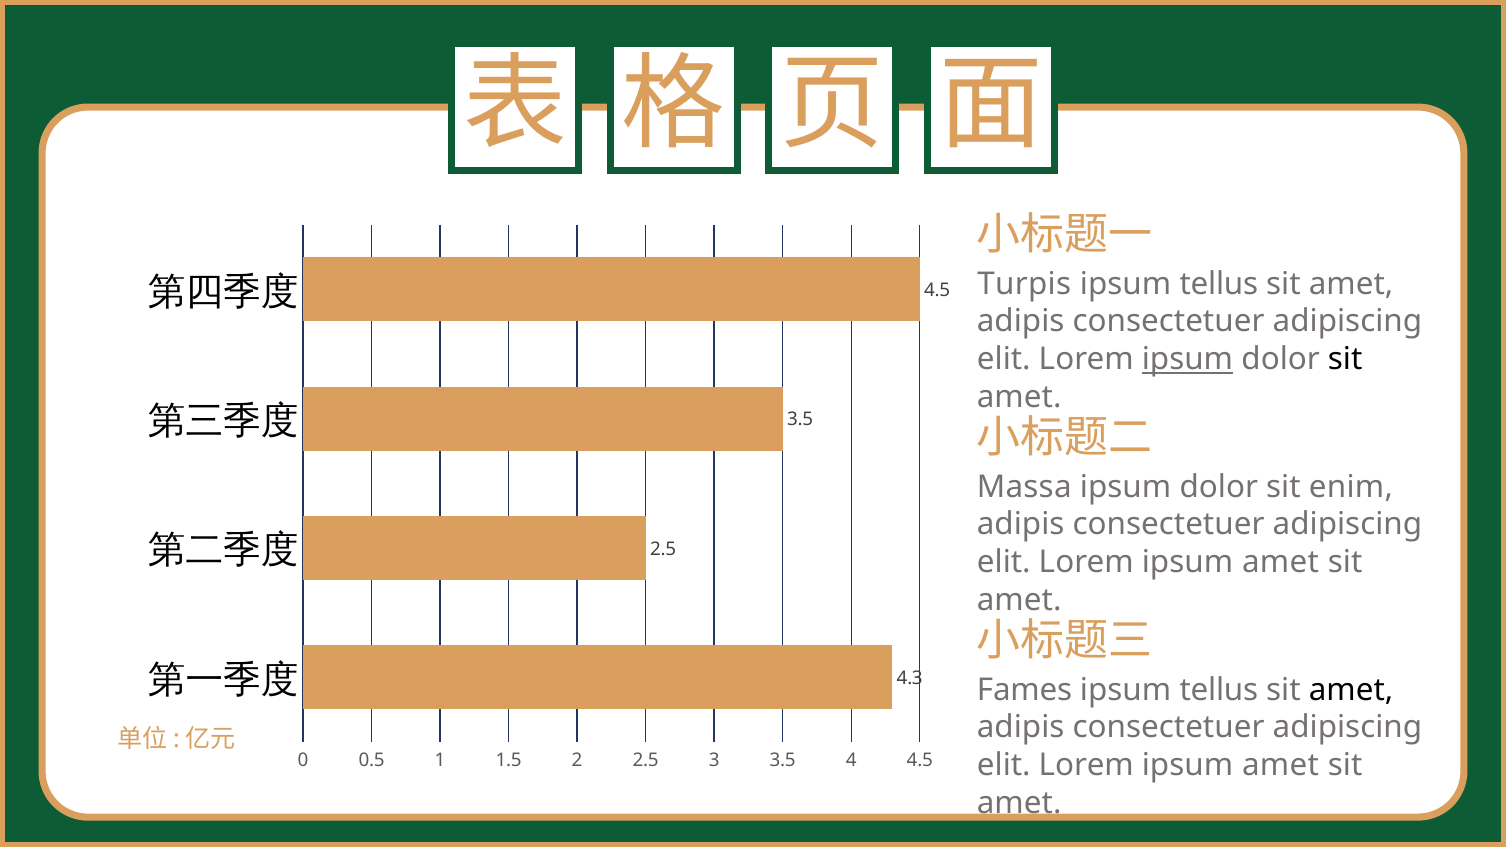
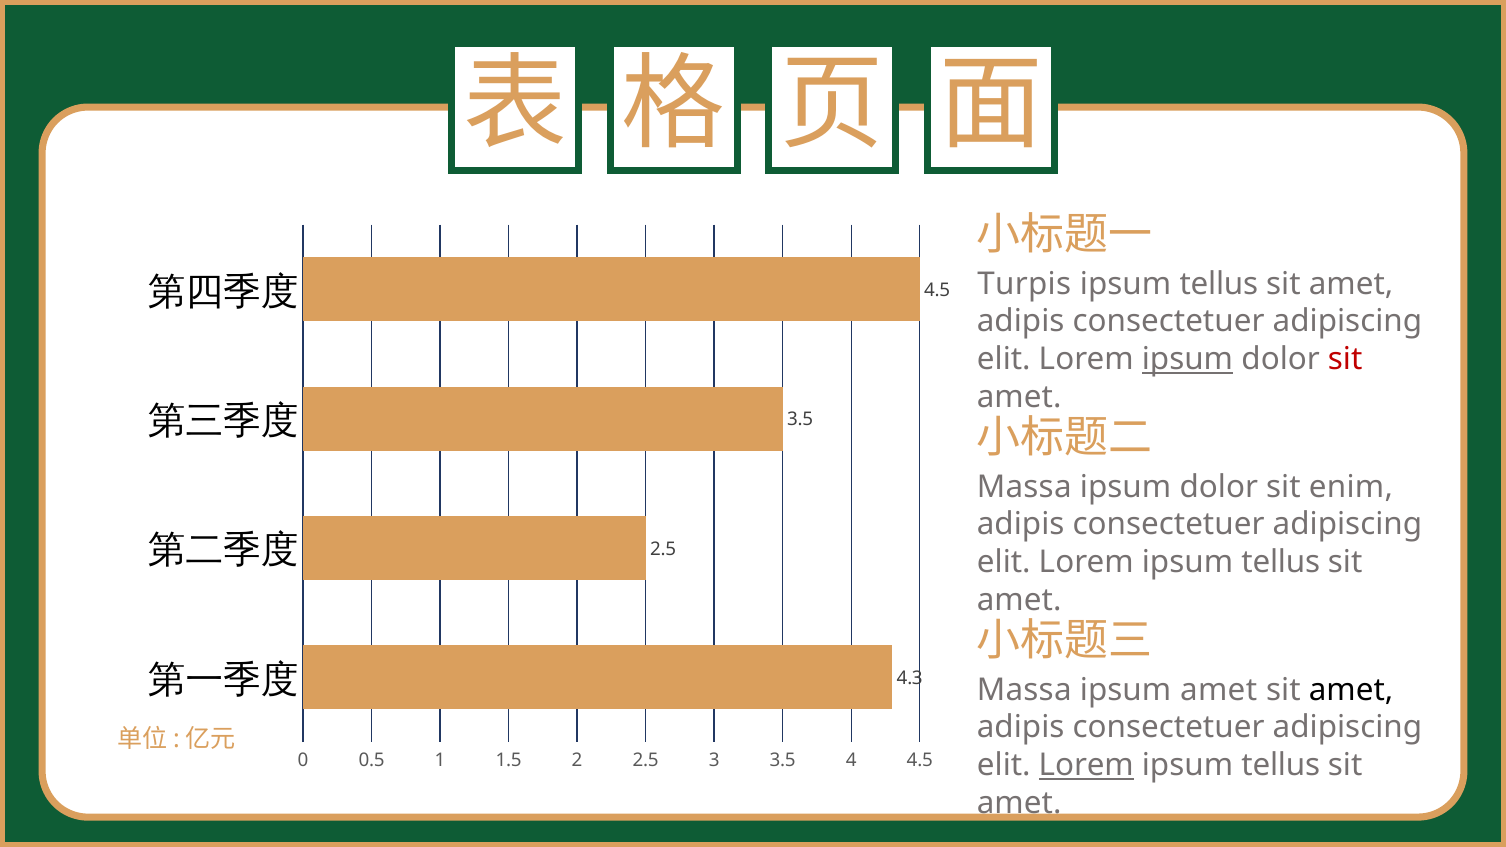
sit colour: black -> red (1345, 359)
amet: amet -> tellus (1281, 562)
Fames: Fames -> Massa (1024, 690)
tellus: tellus -> amet (1219, 690)
Lorem underline: none -> present (1086, 765)
amet: amet -> tellus (1281, 765)
